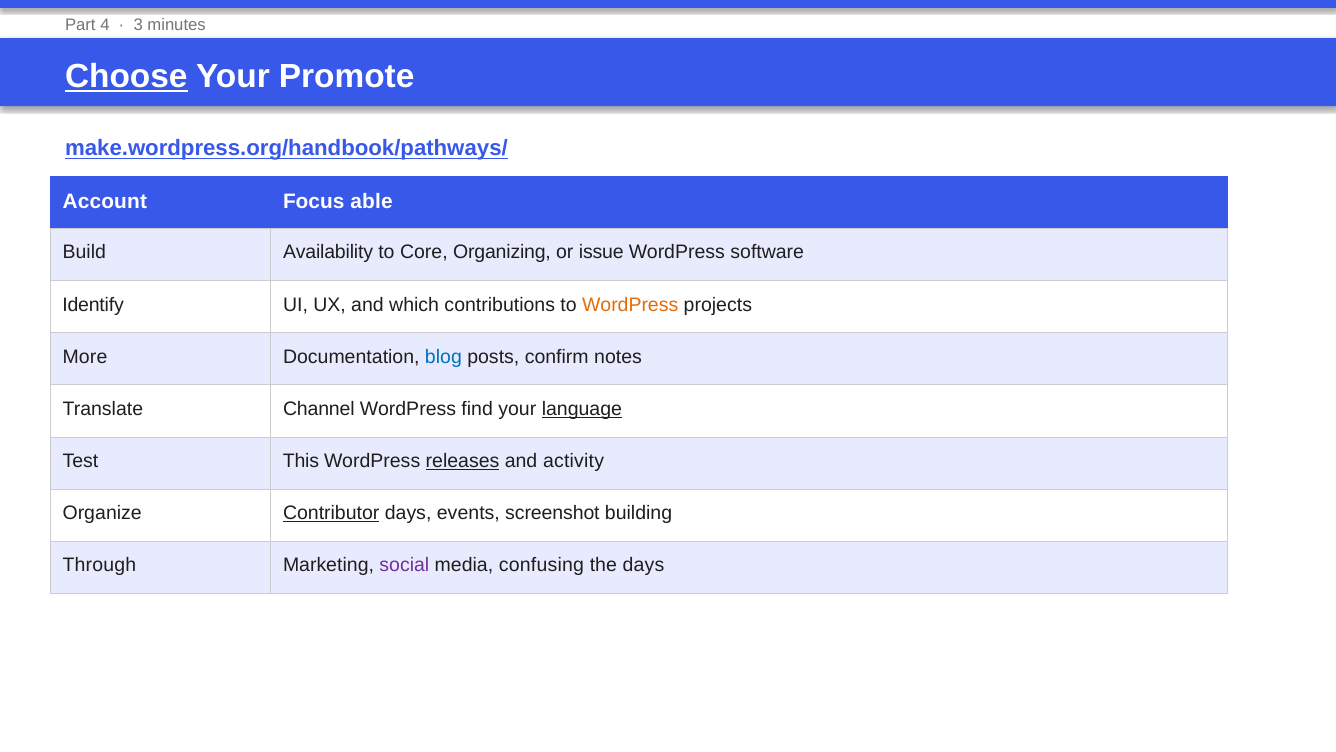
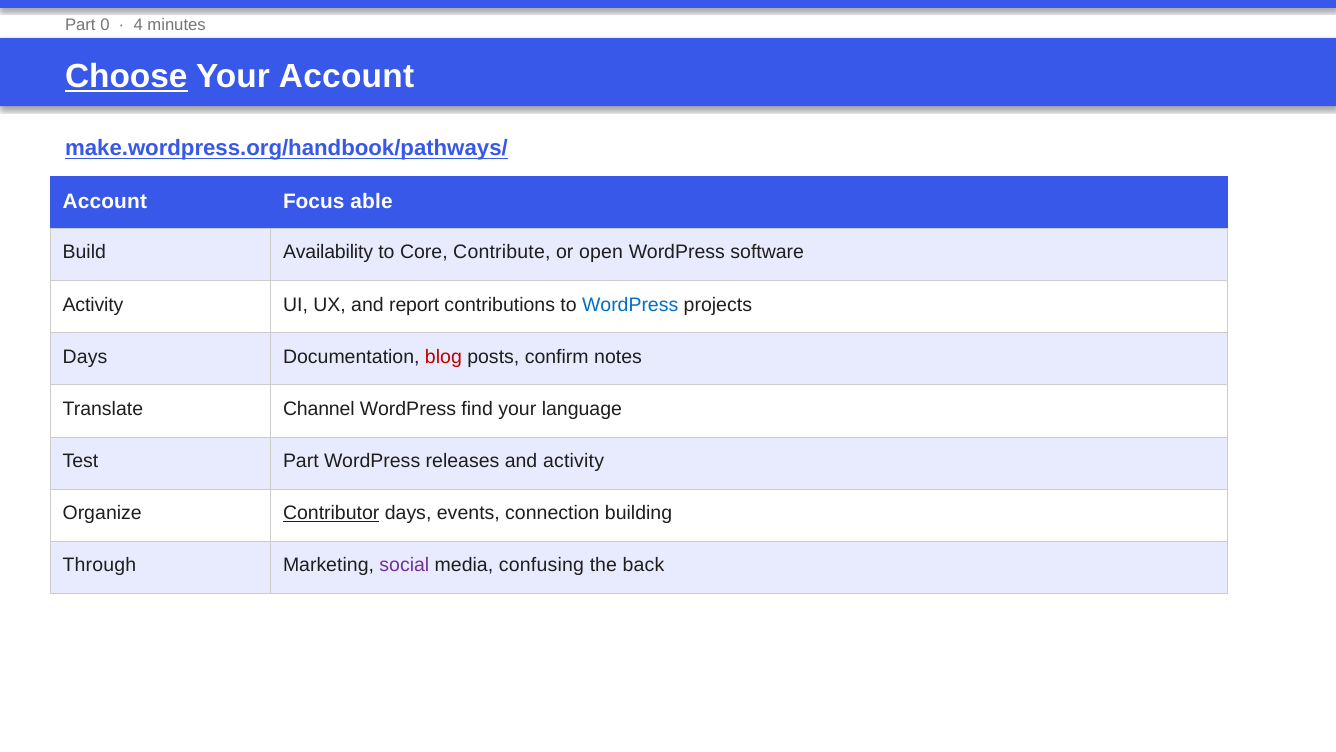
4: 4 -> 0 (105, 25)
3: 3 -> 4 (138, 25)
Your Promote: Promote -> Account (347, 76)
Organizing: Organizing -> Contribute (502, 252)
issue: issue -> open (601, 252)
Identify: Identify -> Activity (93, 304)
which: which -> report (414, 304)
WordPress colour: orange -> blue (630, 304)
More: More -> Days (85, 357)
blog colour: blue -> red (443, 357)
language underline: present -> none (582, 409)
Test This: This -> Part (301, 461)
releases underline: present -> none (463, 461)
screenshot: screenshot -> connection (552, 513)
the days: days -> back (643, 565)
